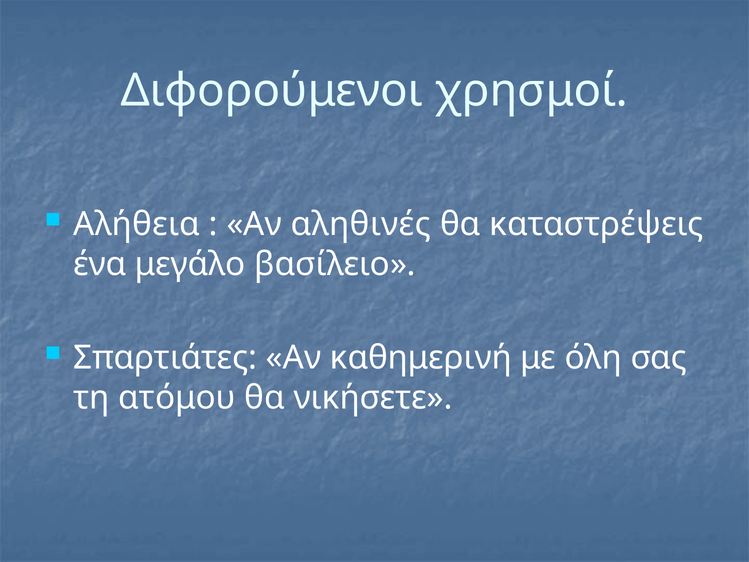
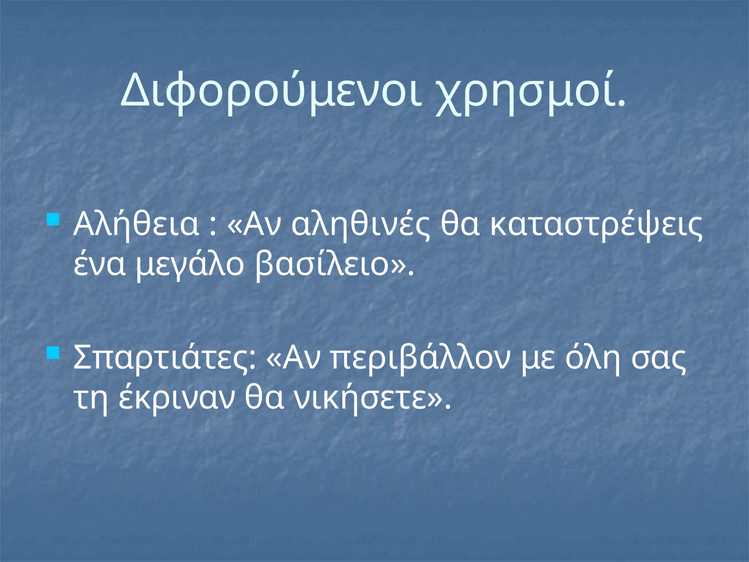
καθημερινή: καθημερινή -> περιβάλλον (421, 358)
ατόμου: ατόμου -> έκριναν (177, 398)
